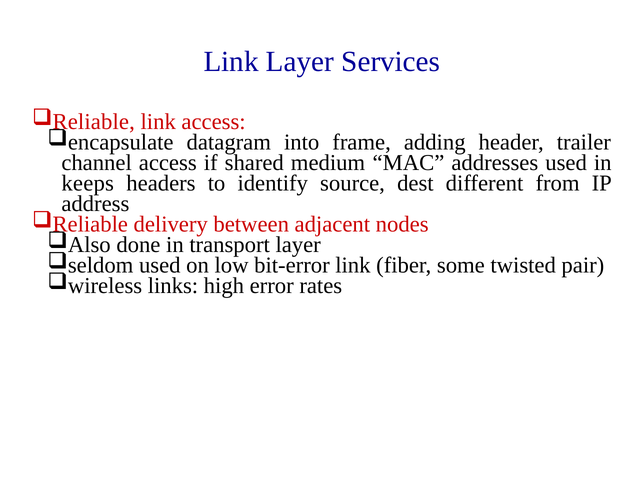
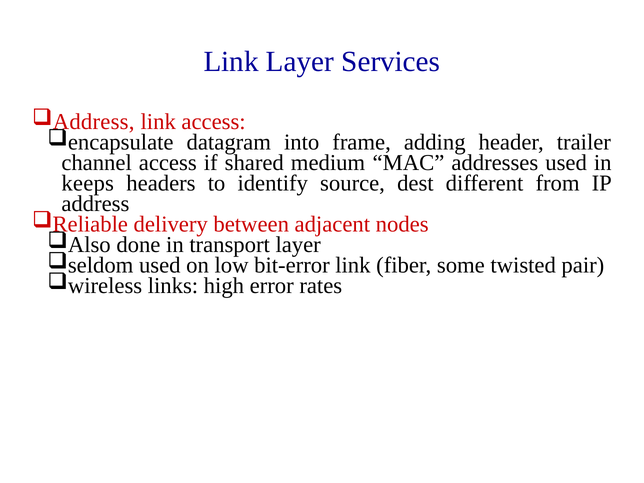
Reliable: Reliable -> Address (94, 122)
